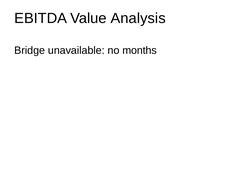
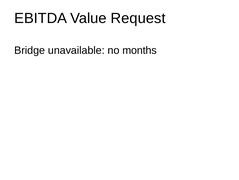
Analysis: Analysis -> Request (138, 18)
